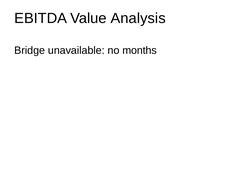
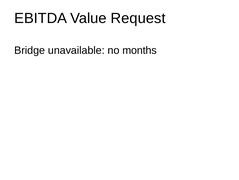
Analysis: Analysis -> Request (138, 18)
